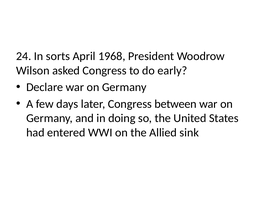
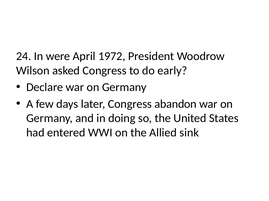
sorts: sorts -> were (58, 56)
1968: 1968 -> 1972 (112, 56)
between: between -> abandon (176, 104)
